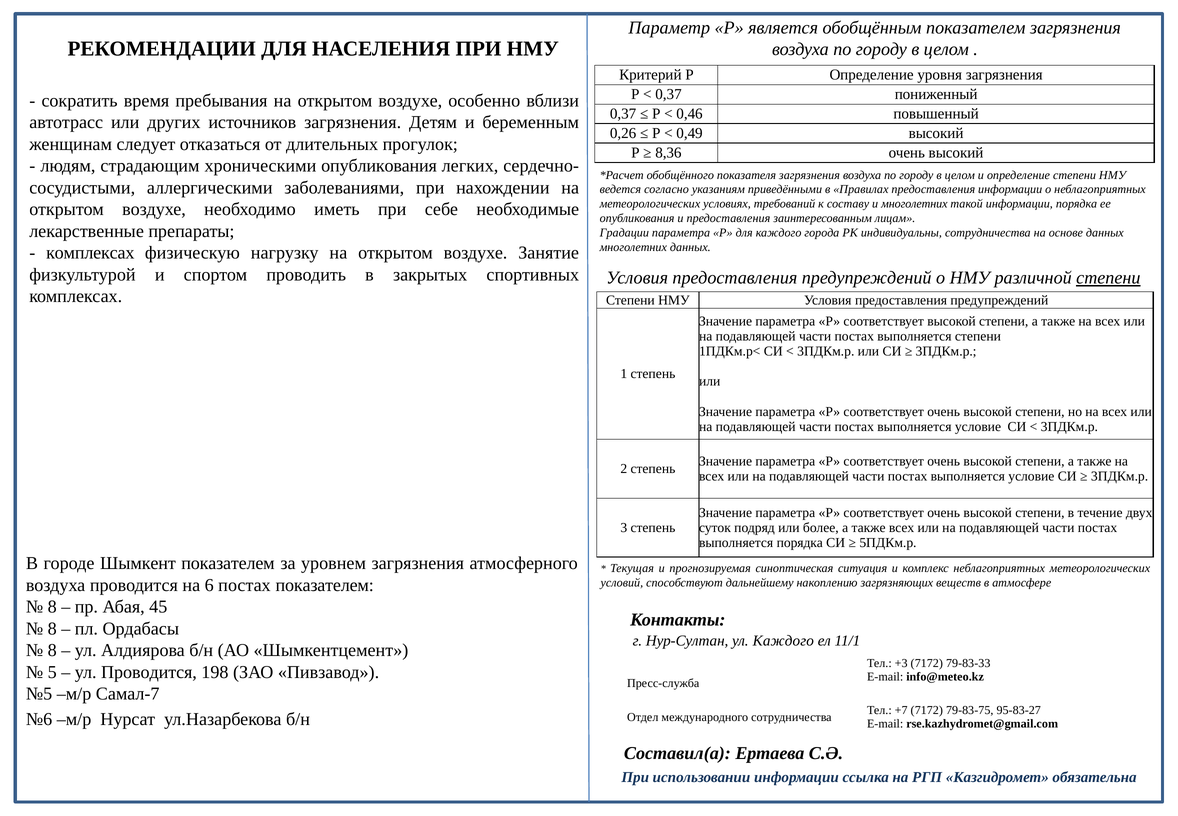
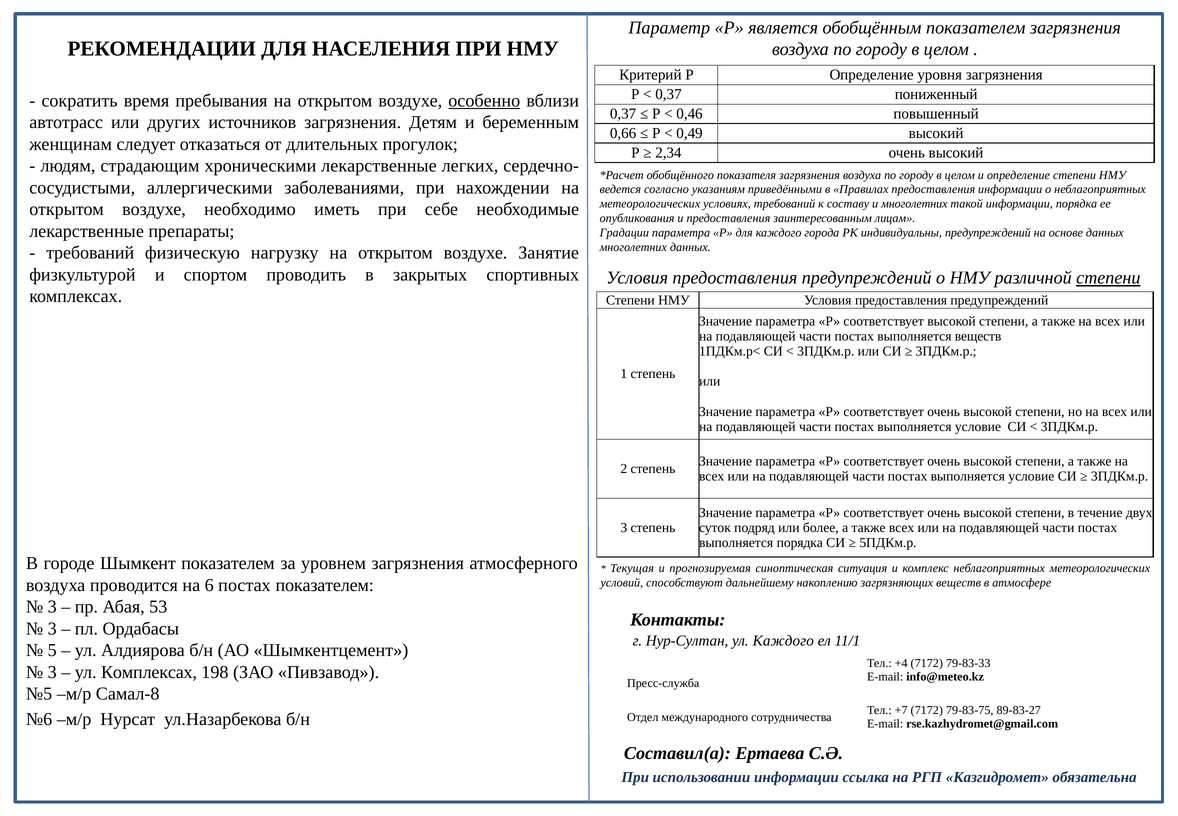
особенно underline: none -> present (484, 101)
0,26: 0,26 -> 0,66 (623, 133)
8,36: 8,36 -> 2,34 (668, 153)
хроническими опубликования: опубликования -> лекарственные (379, 166)
индивидуальны сотрудничества: сотрудничества -> предупреждений (988, 233)
комплексах: комплексах -> требований (90, 253)
выполняется степени: степени -> веществ (978, 336)
8: 8 -> 3 (52, 607)
45: 45 -> 53 (158, 607)
8: 8 -> 3 (52, 628)
8: 8 -> 5 (52, 650)
+3: +3 -> +4 (901, 663)
5: 5 -> 3 (52, 672)
ул Проводится: Проводится -> Комплексах (149, 672)
Самал-7: Самал-7 -> Самал-8 (128, 693)
95-83-27: 95-83-27 -> 89-83-27 (1019, 710)
